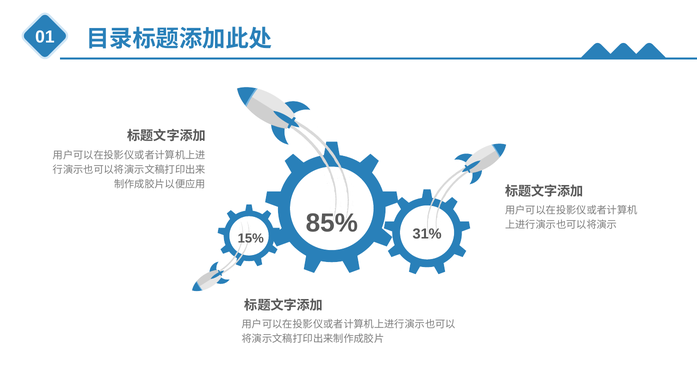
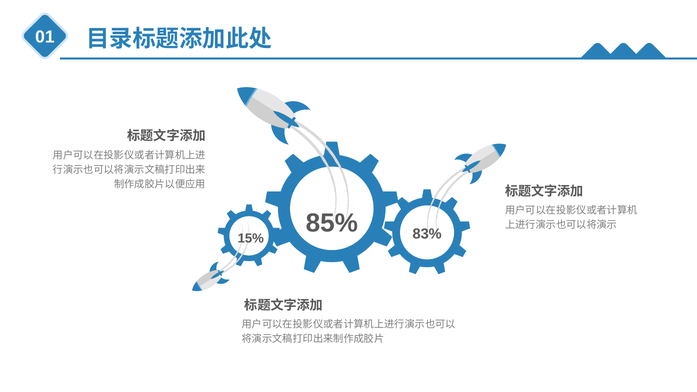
31%: 31% -> 83% (427, 234)
